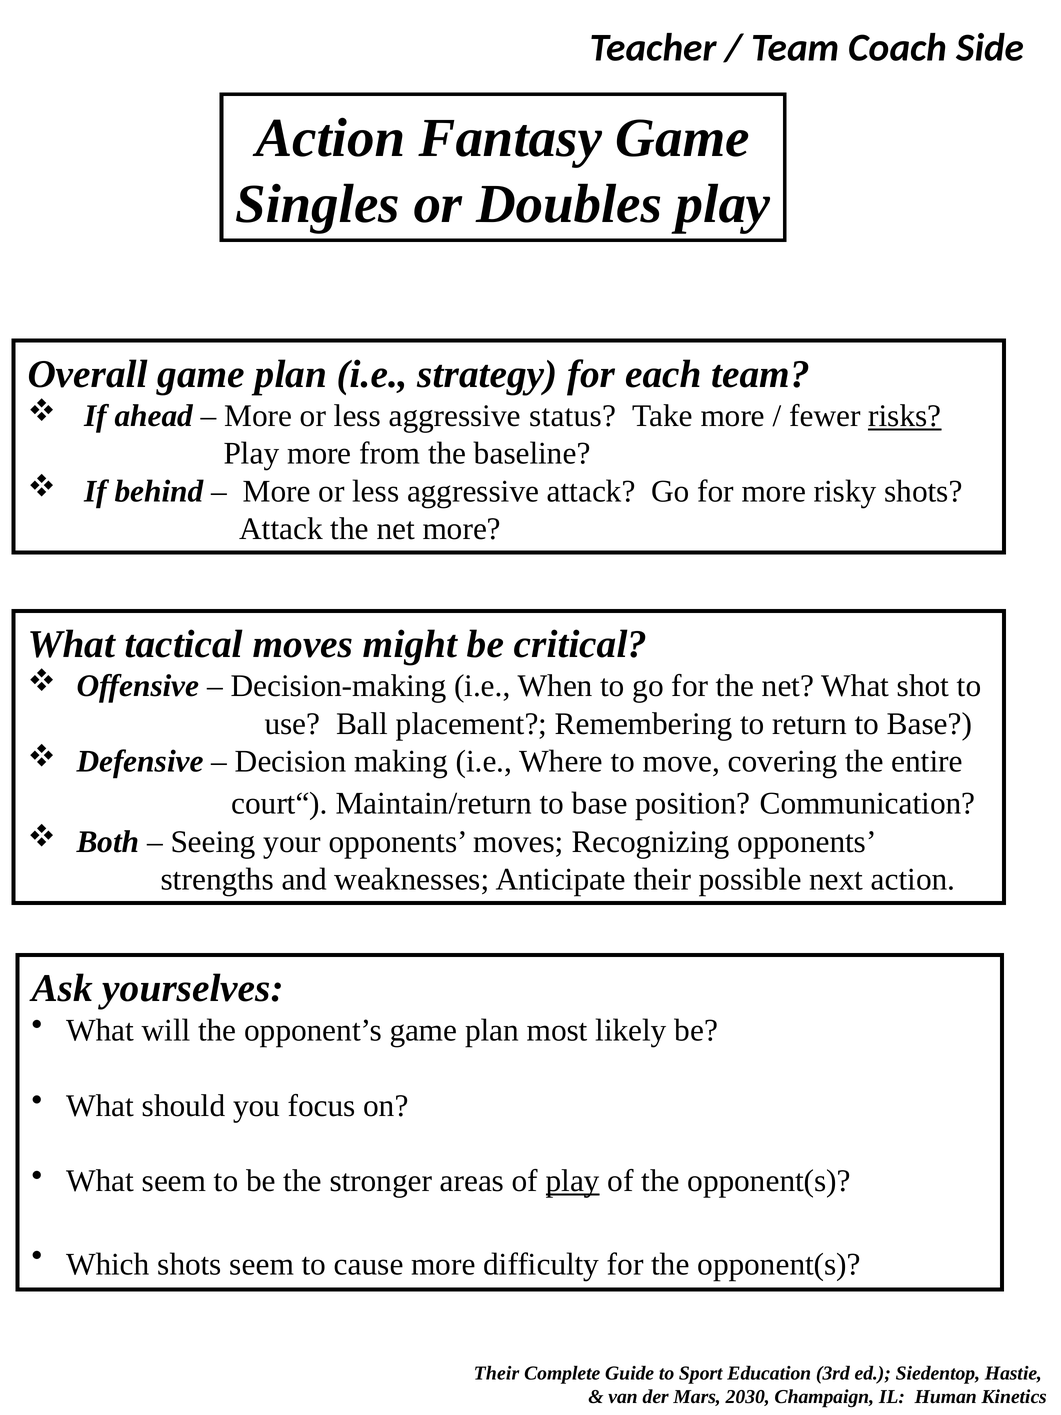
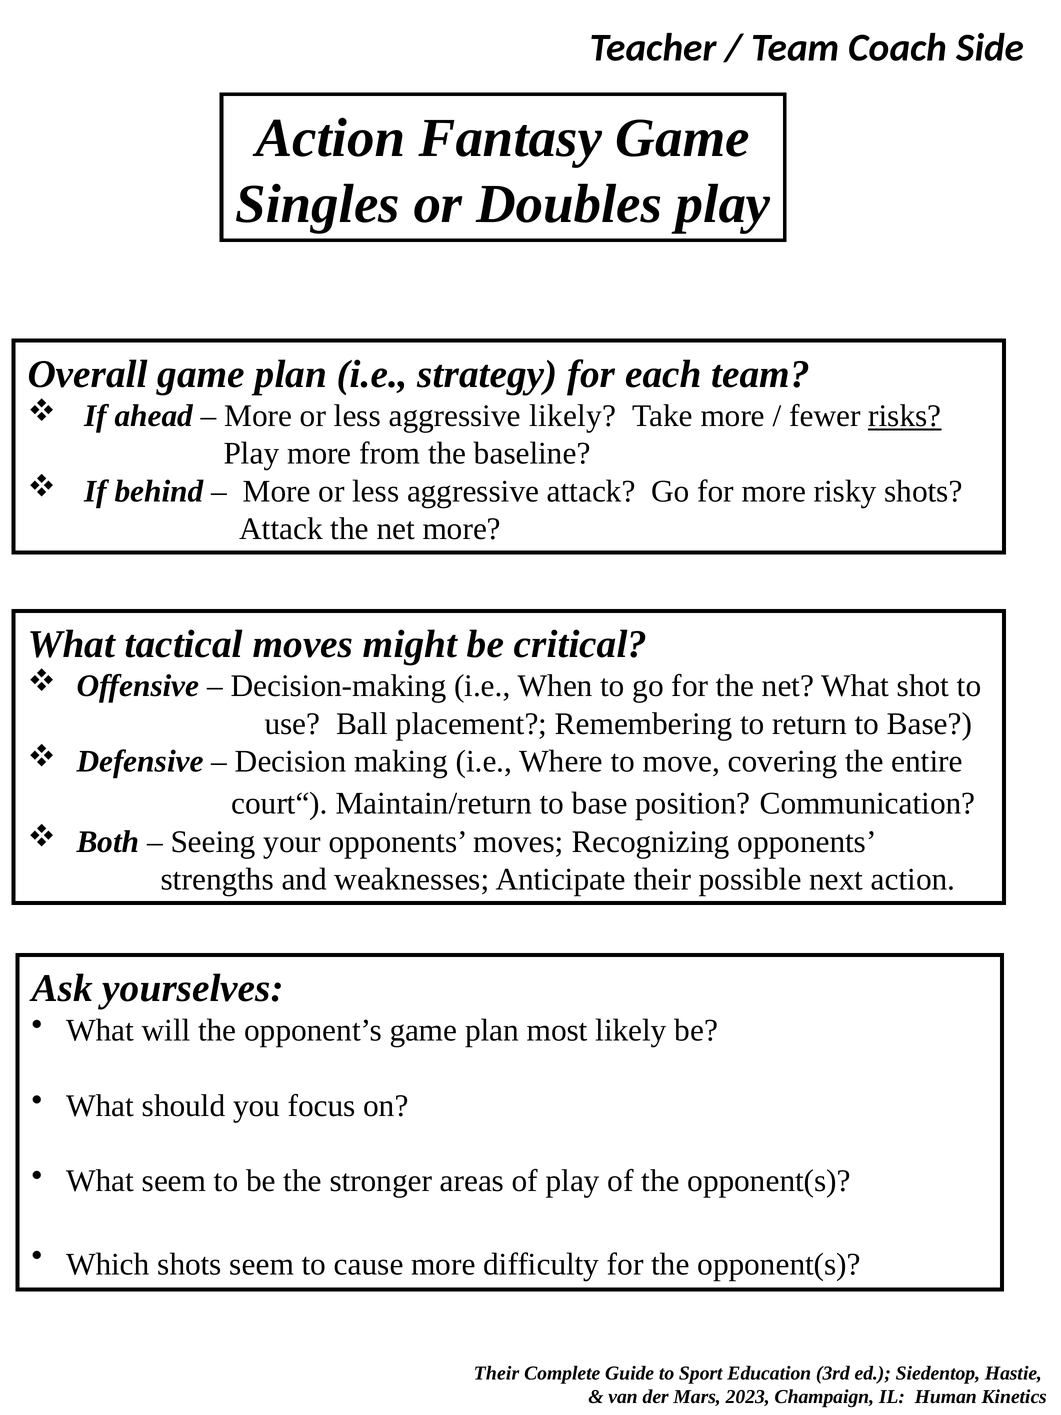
aggressive status: status -> likely (573, 416)
play underline: present -> none (573, 1181)
2030: 2030 -> 2023 (748, 1396)
